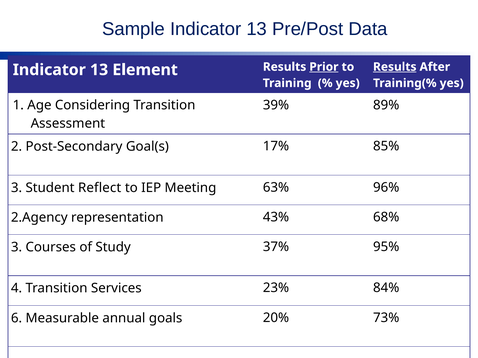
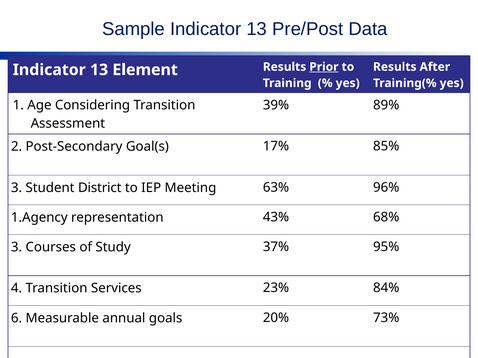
Results underline: present -> none (395, 67)
Reflect: Reflect -> District (100, 188)
2.Agency: 2.Agency -> 1.Agency (39, 218)
